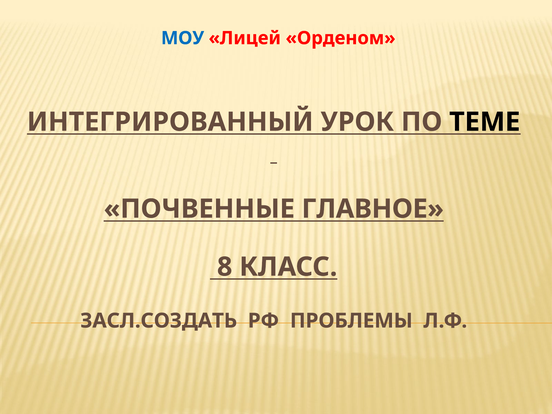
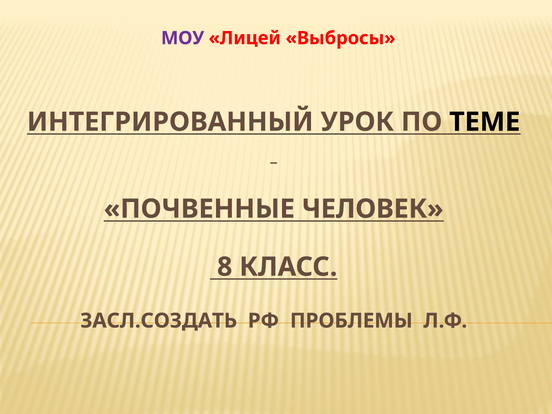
МОУ colour: blue -> purple (183, 38)
Орденом: Орденом -> Выбросы (341, 38)
ГЛАВНОЕ: ГЛАВНОЕ -> ЧЕЛОВЕК (373, 209)
